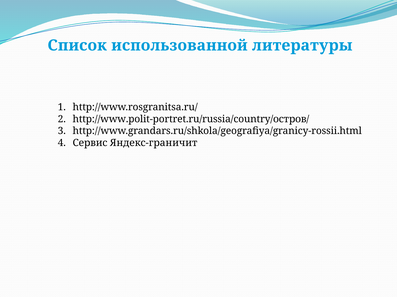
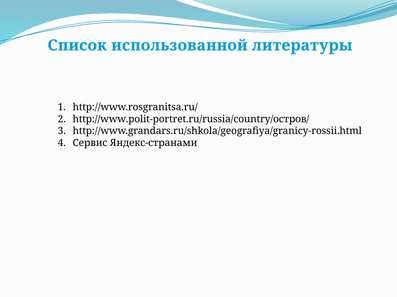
Яндекс-граничит: Яндекс-граничит -> Яндекс-странами (154, 143)
